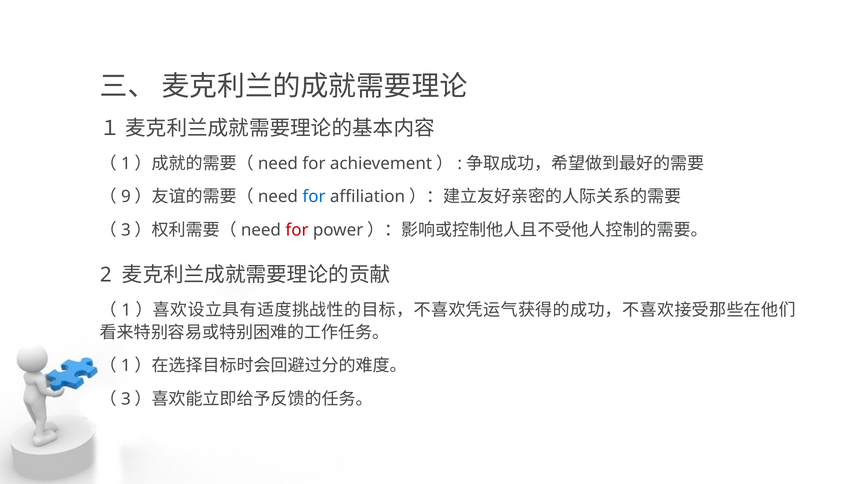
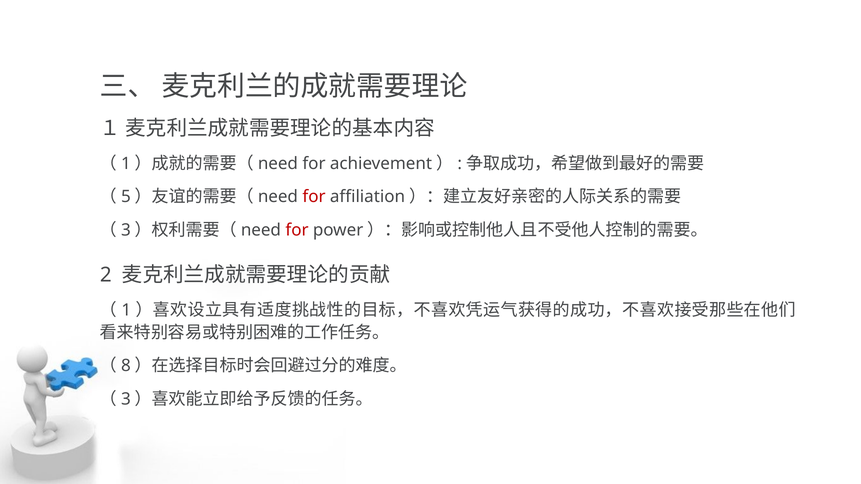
9: 9 -> 5 (126, 197)
for colour: blue -> red (314, 197)
1: 1 -> 8 (126, 366)
